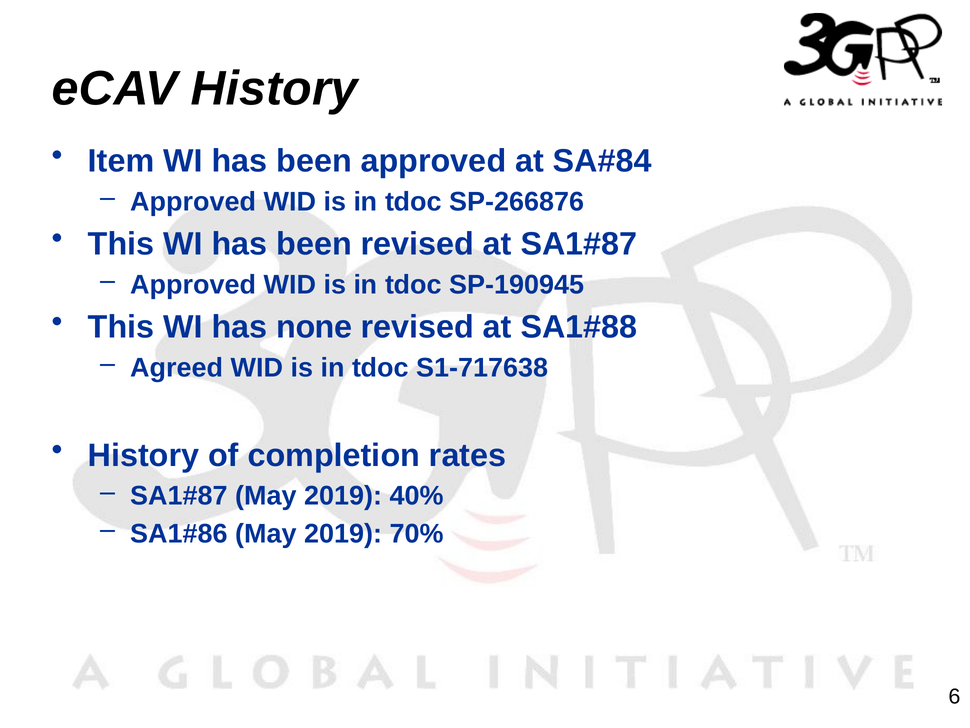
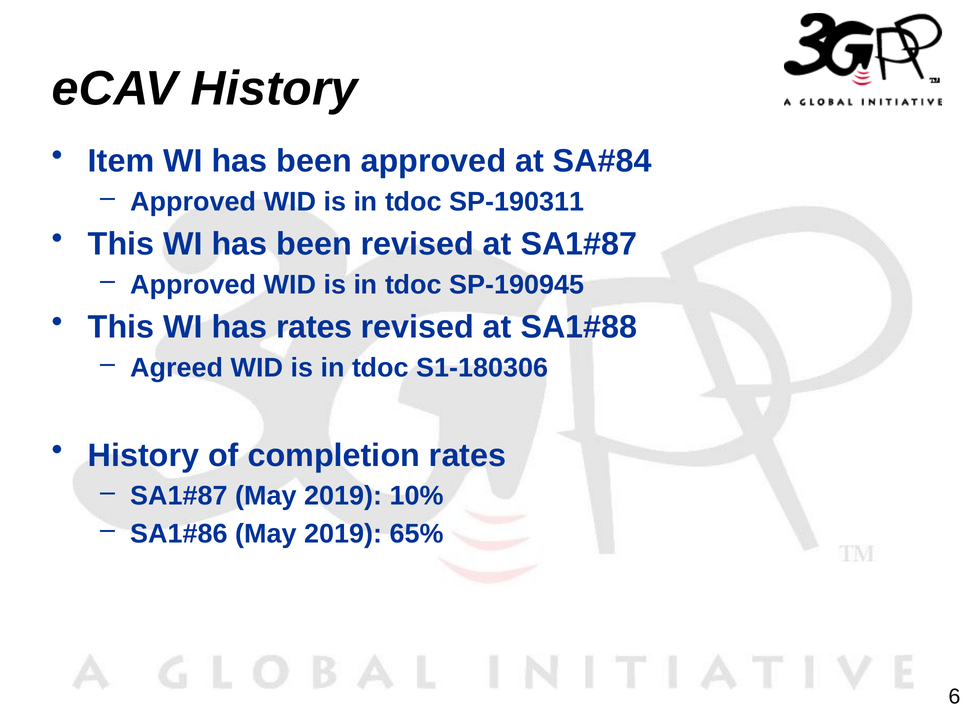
SP-266876: SP-266876 -> SP-190311 (517, 201)
has none: none -> rates (314, 327)
S1-717638: S1-717638 -> S1-180306 (482, 367)
40%: 40% -> 10% (417, 496)
70%: 70% -> 65% (417, 533)
